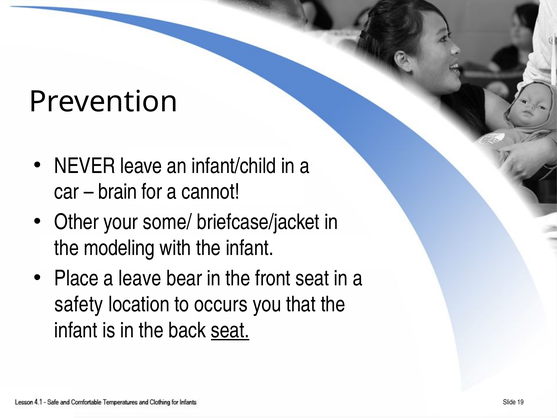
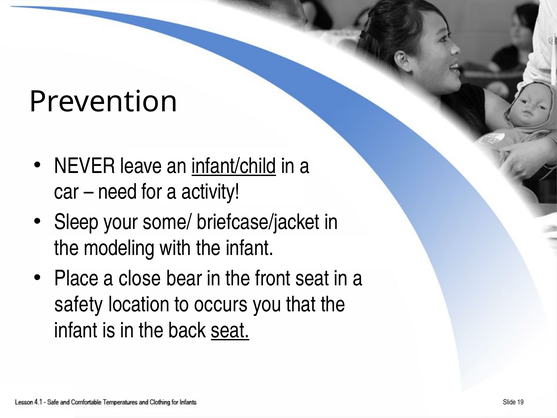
infant/child underline: none -> present (234, 166)
brain: brain -> need (118, 192)
cannot: cannot -> activity (211, 192)
Other: Other -> Sleep (77, 222)
a leave: leave -> close (140, 278)
